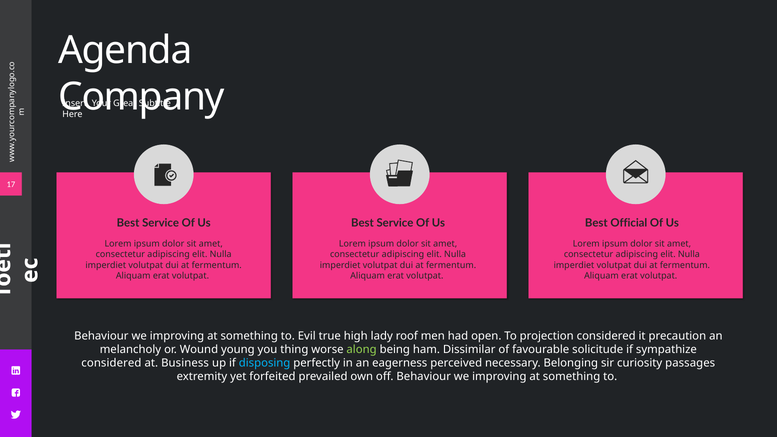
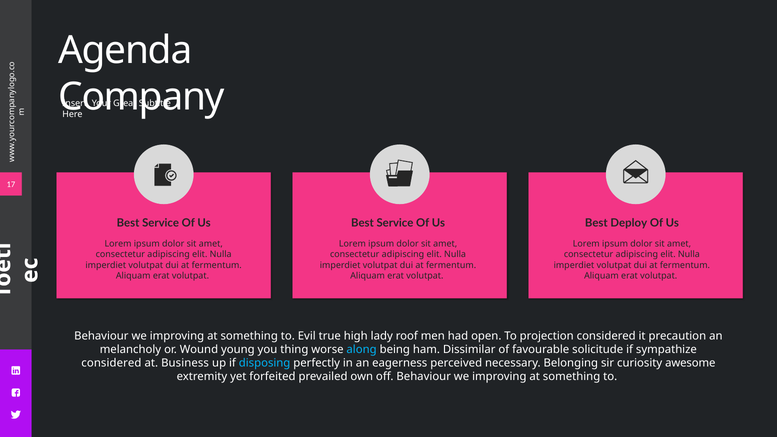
Official: Official -> Deploy (629, 223)
along colour: light green -> light blue (362, 350)
passages: passages -> awesome (690, 363)
